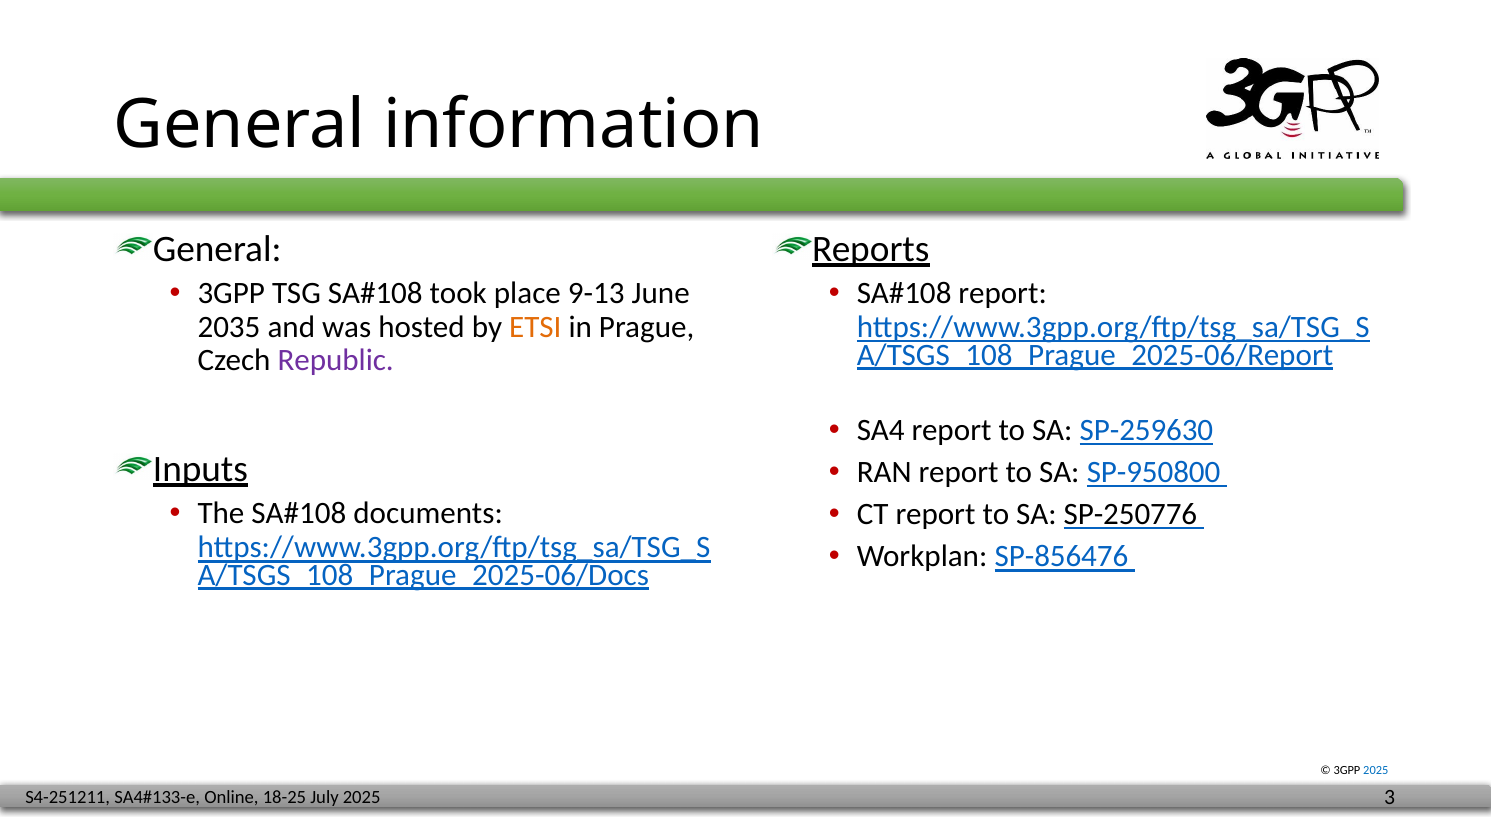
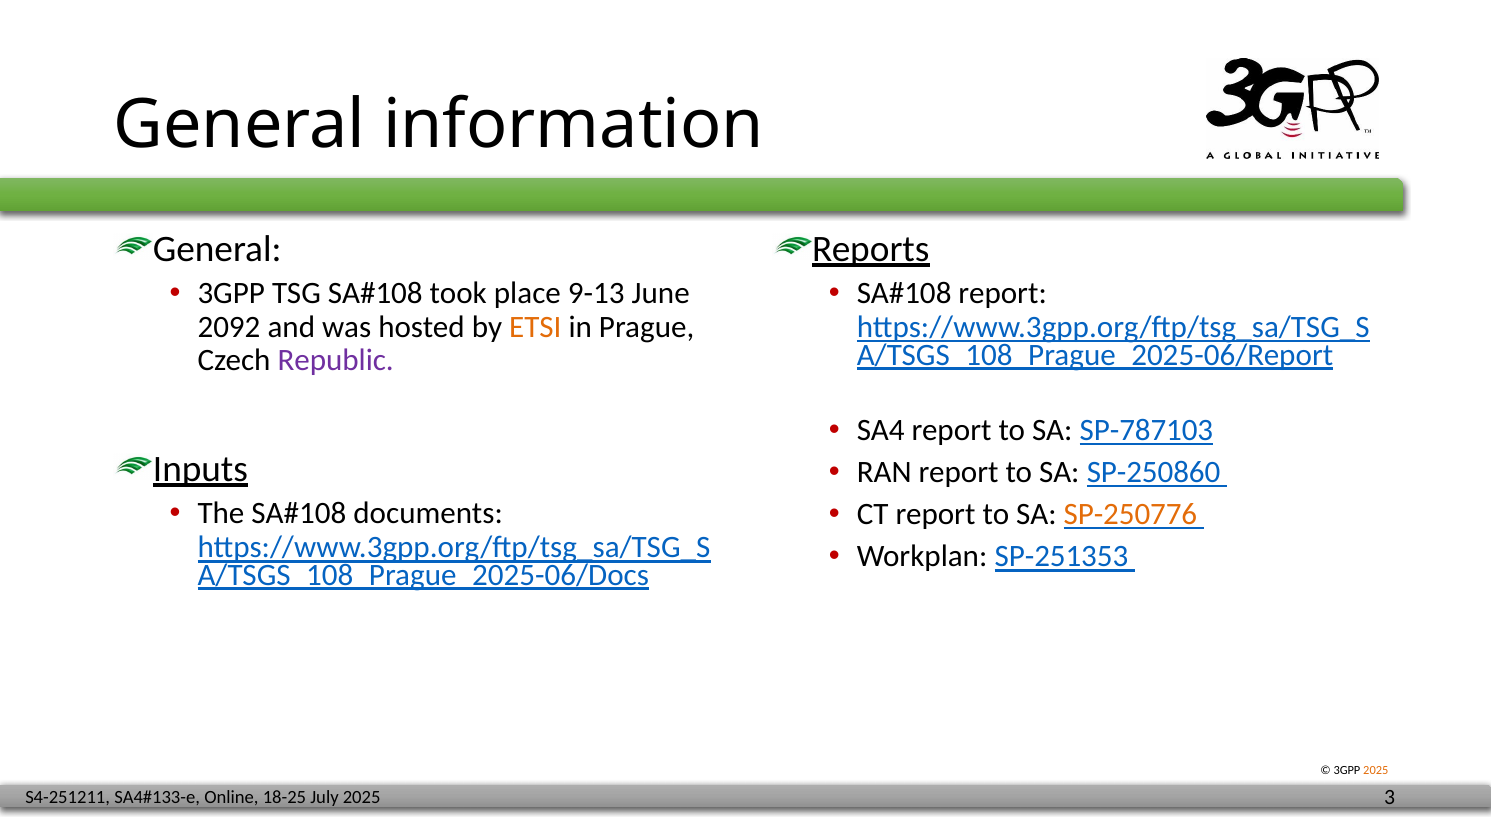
2035: 2035 -> 2092 (229, 327)
SP-259630: SP-259630 -> SP-787103 (1146, 430)
SP-950800: SP-950800 -> SP-250860 (1154, 472)
SP-250776 colour: black -> orange (1130, 514)
SP-856476: SP-856476 -> SP-251353 (1061, 556)
2025 colour: blue -> orange (1376, 771)
